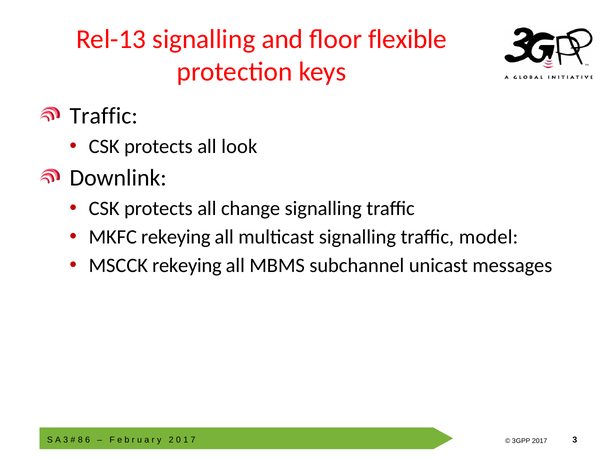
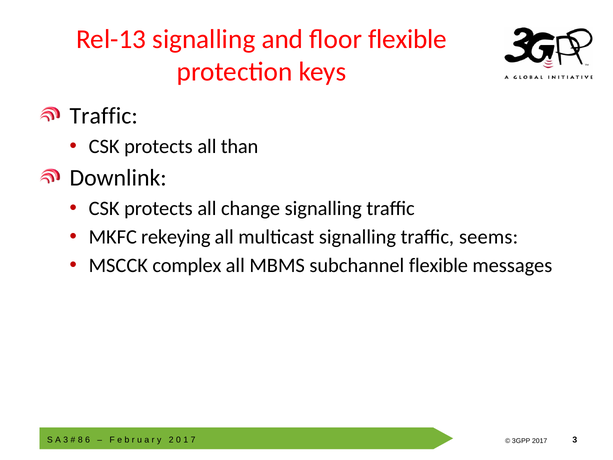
look: look -> than (240, 146)
model: model -> seems (489, 237)
MSCCK rekeying: rekeying -> complex (187, 266)
subchannel unicast: unicast -> flexible (438, 266)
